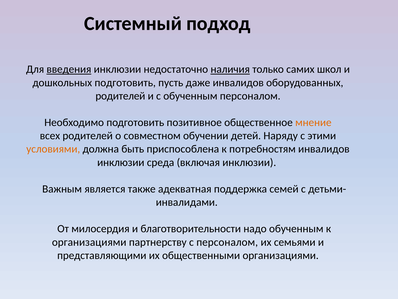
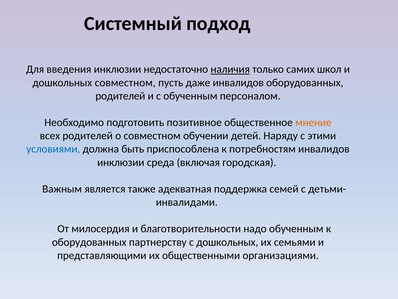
введения underline: present -> none (69, 69)
дошкольных подготовить: подготовить -> совместном (125, 82)
условиями colour: orange -> blue (53, 149)
включая инклюзии: инклюзии -> городская (249, 162)
организациями: организациями -> оборудованных (89, 242)
с персоналом: персоналом -> дошкольных (227, 242)
